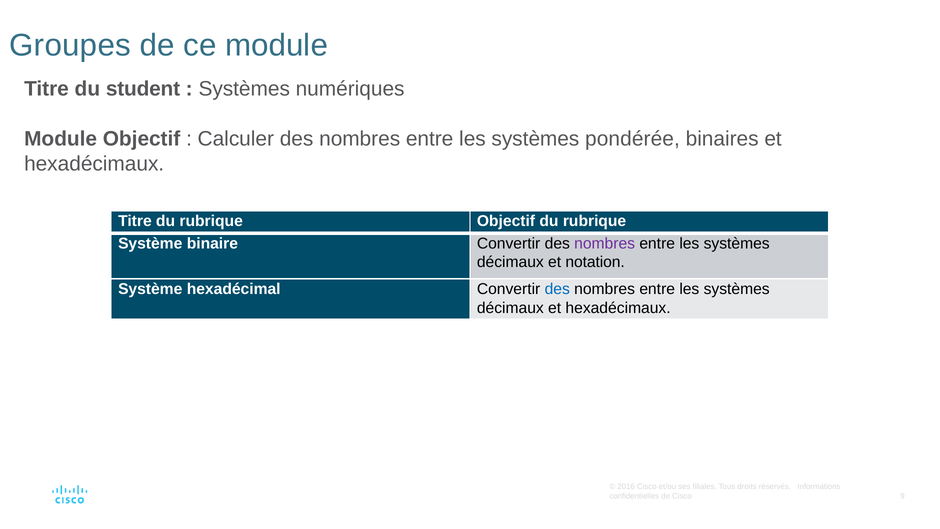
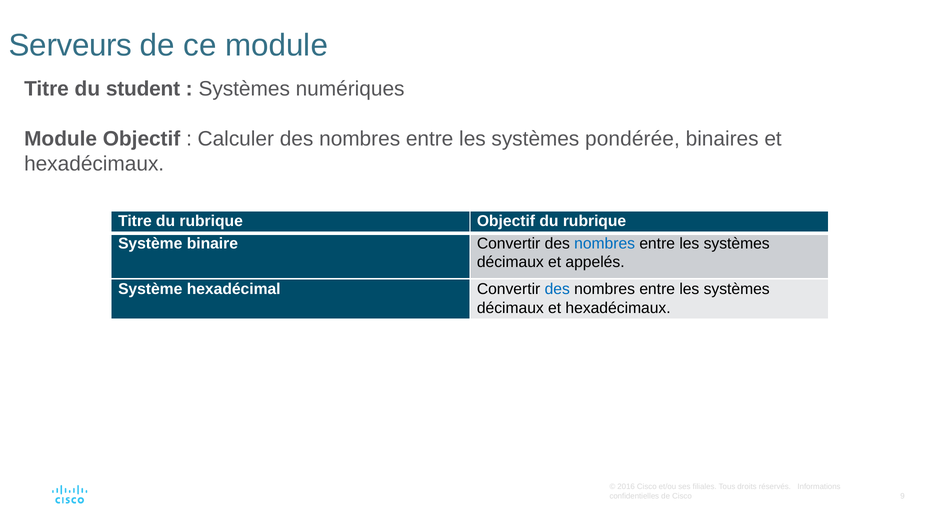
Groupes: Groupes -> Serveurs (70, 45)
nombres colour: purple -> blue (605, 243)
notation: notation -> appelés (595, 262)
